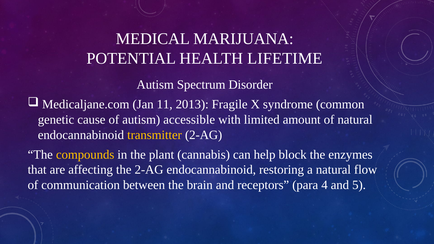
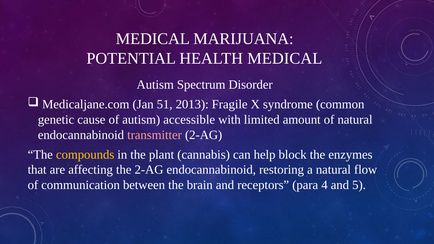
HEALTH LIFETIME: LIFETIME -> MEDICAL (285, 59)
11: 11 -> 51 (165, 105)
transmitter colour: yellow -> pink (155, 135)
